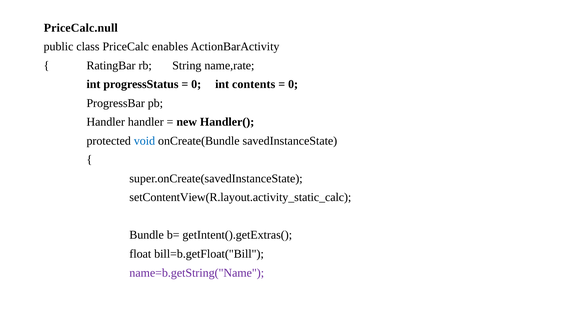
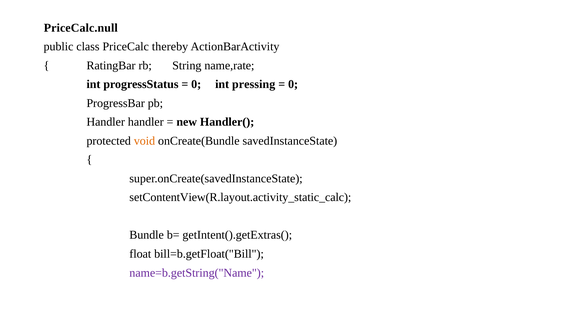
enables: enables -> thereby (170, 47)
contents: contents -> pressing (254, 84)
void colour: blue -> orange (144, 141)
